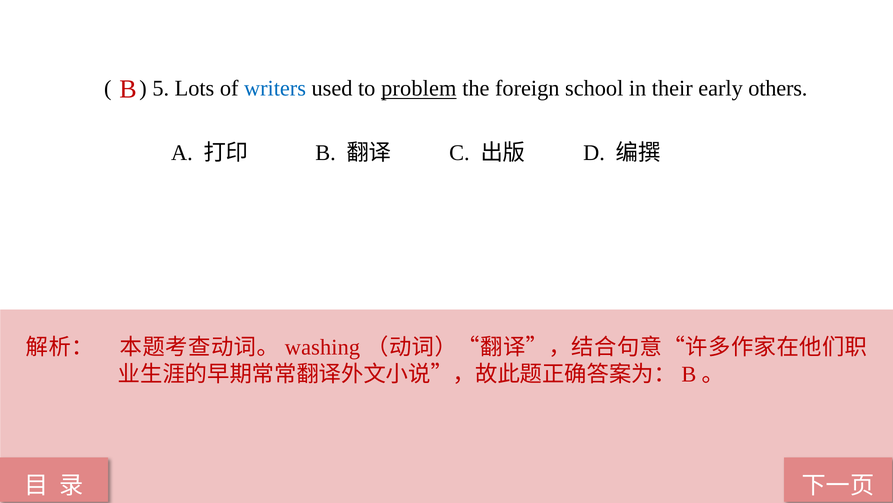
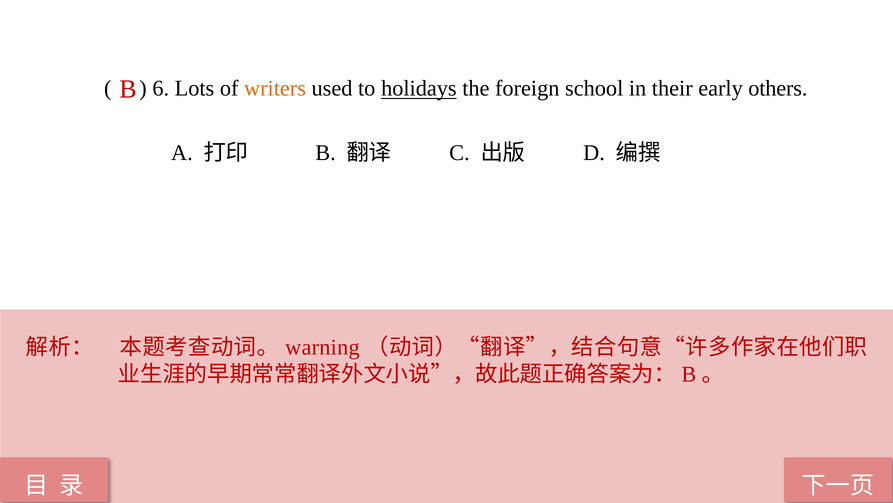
5: 5 -> 6 (161, 88)
writers colour: blue -> orange (275, 88)
problem: problem -> holidays (419, 88)
washing: washing -> warning (322, 347)
